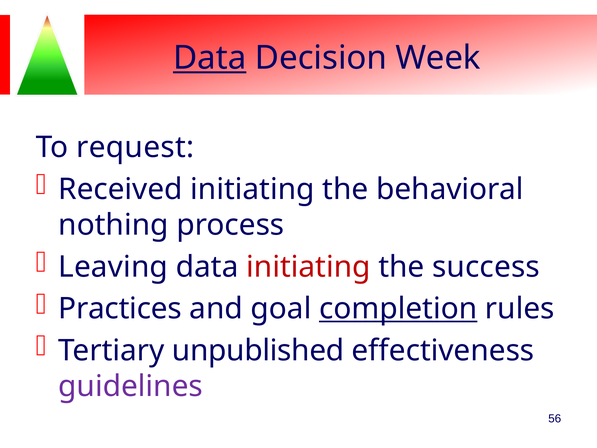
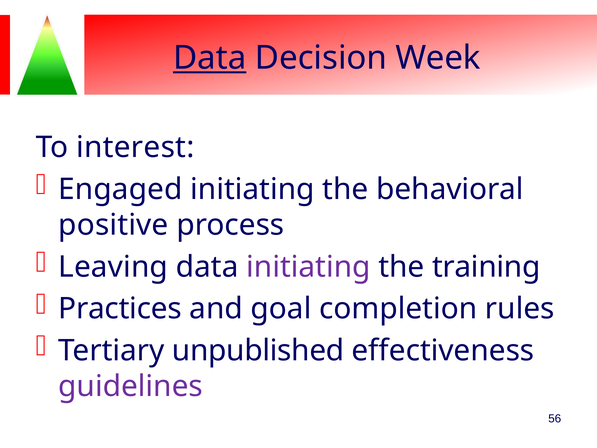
request: request -> interest (135, 147)
Received: Received -> Engaged (120, 189)
nothing: nothing -> positive (113, 225)
initiating colour: red -> purple (308, 267)
success: success -> training (486, 267)
completion underline: present -> none (398, 309)
